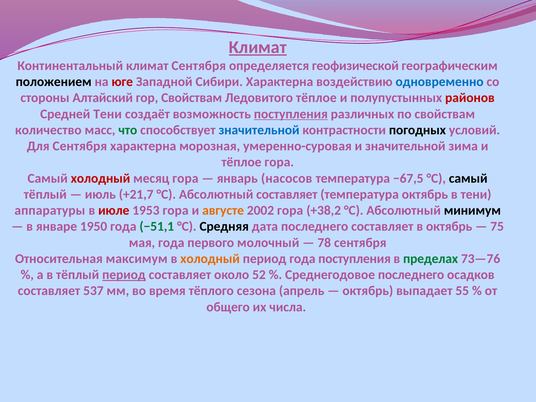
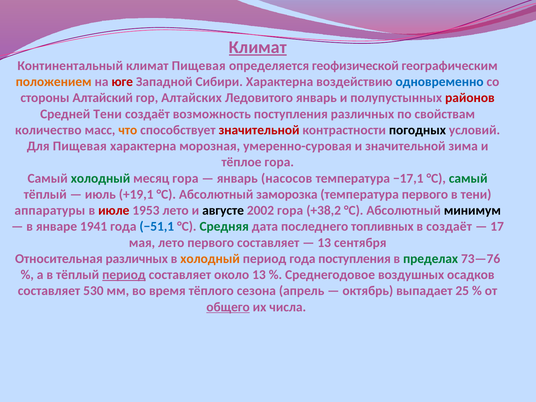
климат Сентября: Сентября -> Пищевая (199, 66)
положением colour: black -> orange (54, 82)
гор Свойствам: Свойствам -> Алтайских (192, 98)
Ледовитого тёплое: тёплое -> январь (316, 98)
поступления underline: present -> none (291, 114)
что colour: green -> orange (128, 130)
значительной colour: blue -> red (259, 130)
Для Сентября: Сентября -> Пищевая (80, 146)
холодный colour: red -> green (101, 178)
−67,5: −67,5 -> −17,1 (408, 178)
самый colour: black -> green (468, 178)
+21,7: +21,7 -> +19,1 (136, 194)
Абсолютный составляет: составляет -> заморозка (287, 194)
температура октябрь: октябрь -> первого (425, 194)
1953 гора: гора -> лето (176, 210)
августе colour: orange -> black (223, 210)
1950: 1950 -> 1941 (94, 227)
−51,1 colour: green -> blue (157, 227)
Средняя colour: black -> green (224, 227)
последнего составляет: составляет -> топливных (382, 227)
в октябрь: октябрь -> создаёт (449, 227)
75: 75 -> 17 (497, 227)
мая года: года -> лето (171, 243)
первого молочный: молочный -> составляет (268, 243)
78: 78 -> 13 (324, 243)
Относительная максимум: максимум -> различных (137, 259)
около 52: 52 -> 13 (259, 275)
Среднегодовое последнего: последнего -> воздушных (411, 275)
537: 537 -> 530 (93, 291)
55: 55 -> 25 (462, 291)
общего underline: none -> present (228, 307)
